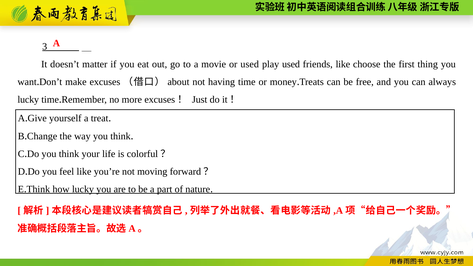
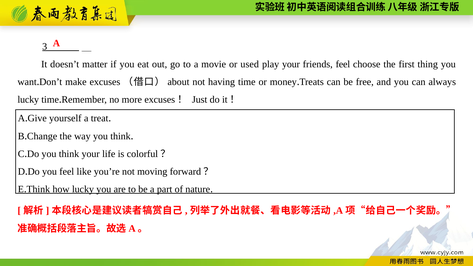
play used: used -> your (291, 64)
friends like: like -> feel (343, 64)
